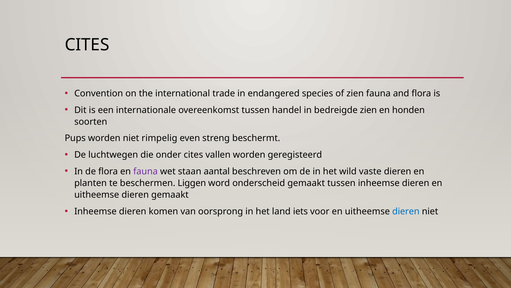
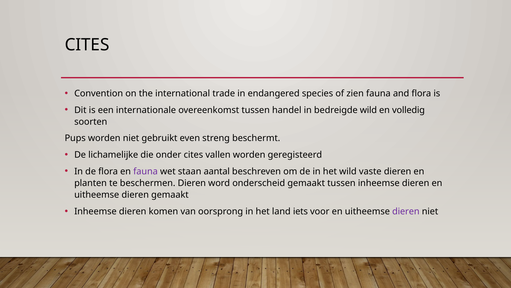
bedreigde zien: zien -> wild (368, 110)
honden: honden -> volledig (408, 110)
rimpelig: rimpelig -> gebruikt (159, 138)
luchtwegen: luchtwegen -> lichamelijke (113, 155)
beschermen Liggen: Liggen -> Dieren (192, 183)
dieren colour: blue -> purple (406, 211)
